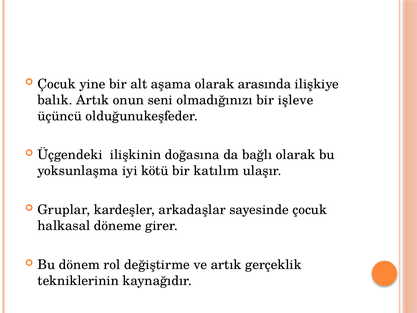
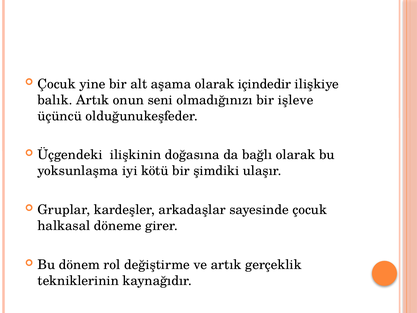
arasında: arasında -> içindedir (265, 84)
katılım: katılım -> şimdiki (216, 171)
